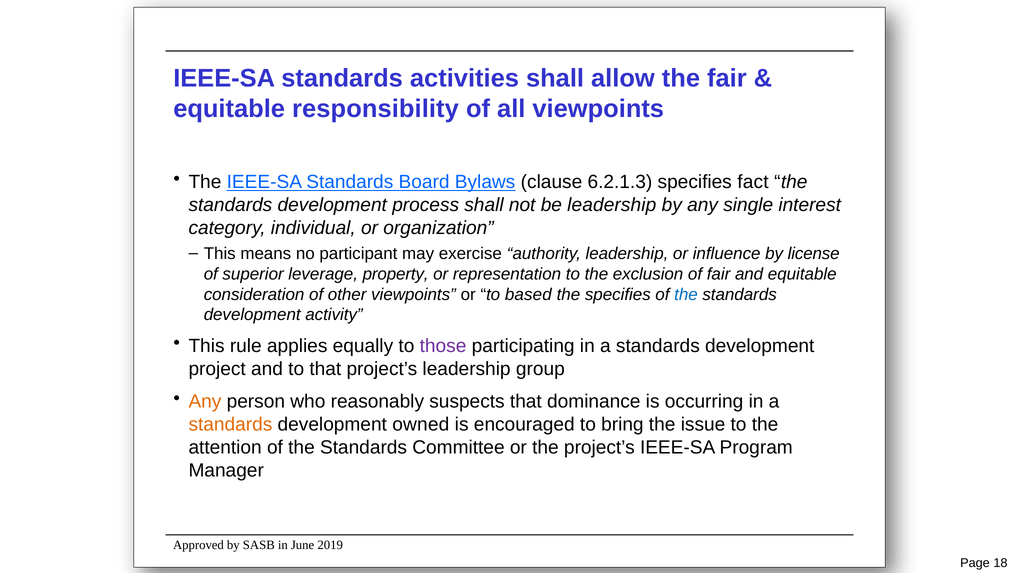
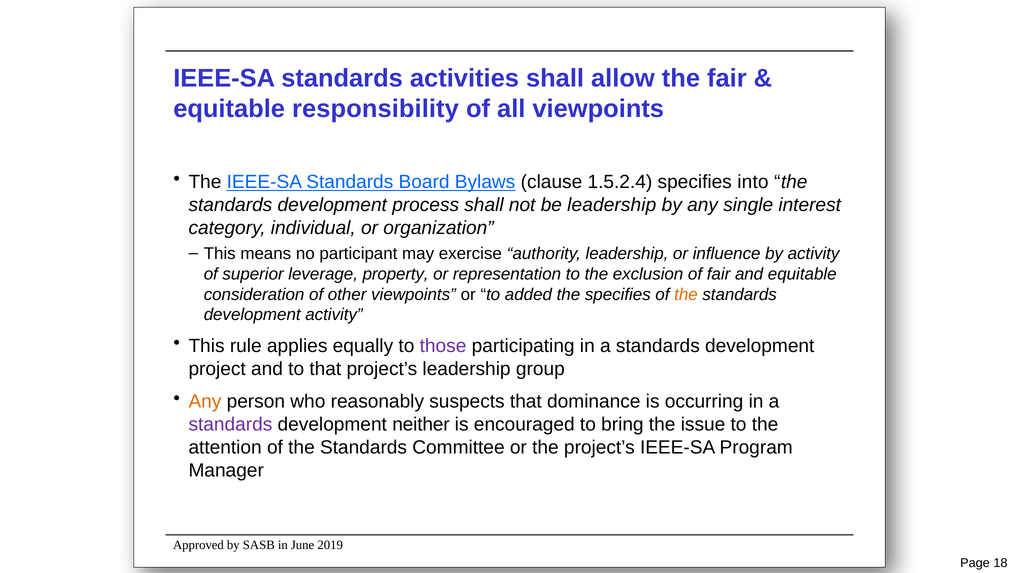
6.2.1.3: 6.2.1.3 -> 1.5.2.4 (620, 182)
fact: fact -> into (753, 182)
by license: license -> activity (814, 254)
based: based -> added (528, 295)
the colour: blue -> orange (686, 295)
standards colour: orange -> purple (230, 425)
owned: owned -> neither (421, 425)
